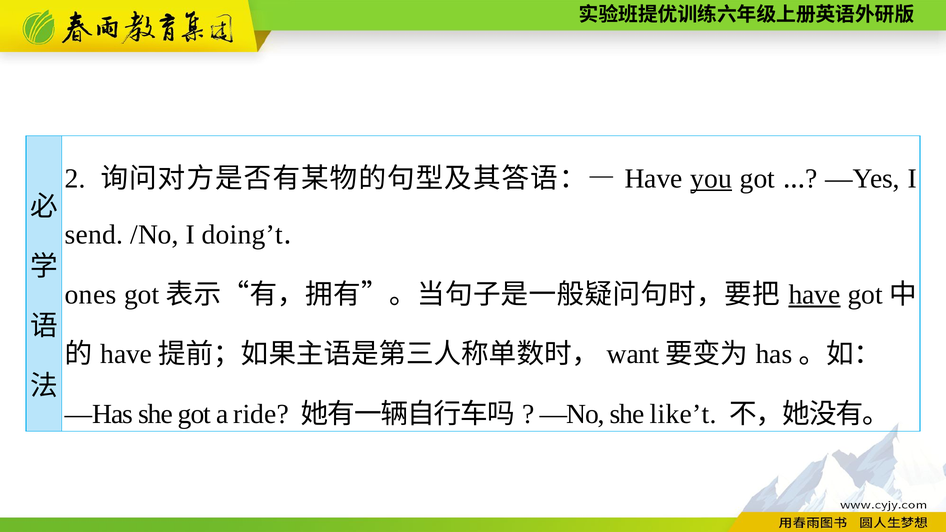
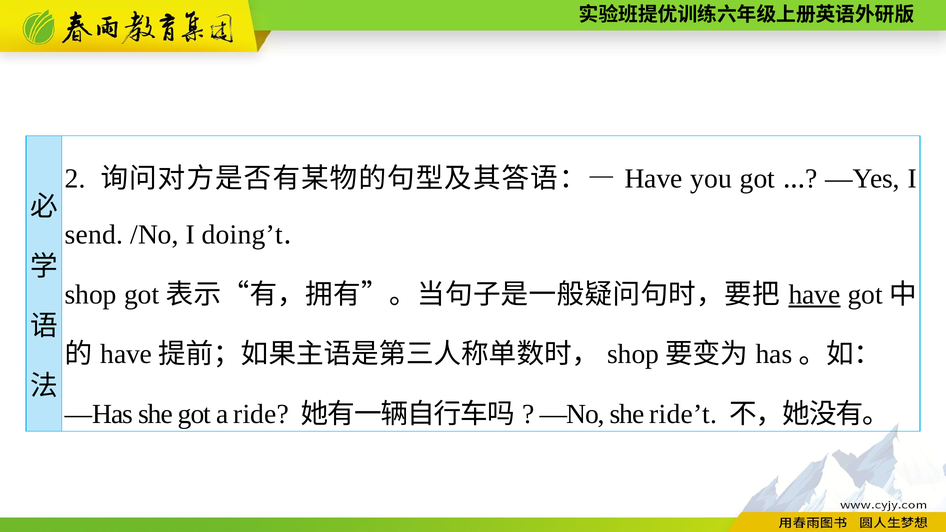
you underline: present -> none (711, 179)
ones: ones -> shop (91, 295)
want: want -> shop (633, 355)
like’t: like’t -> ride’t (683, 414)
